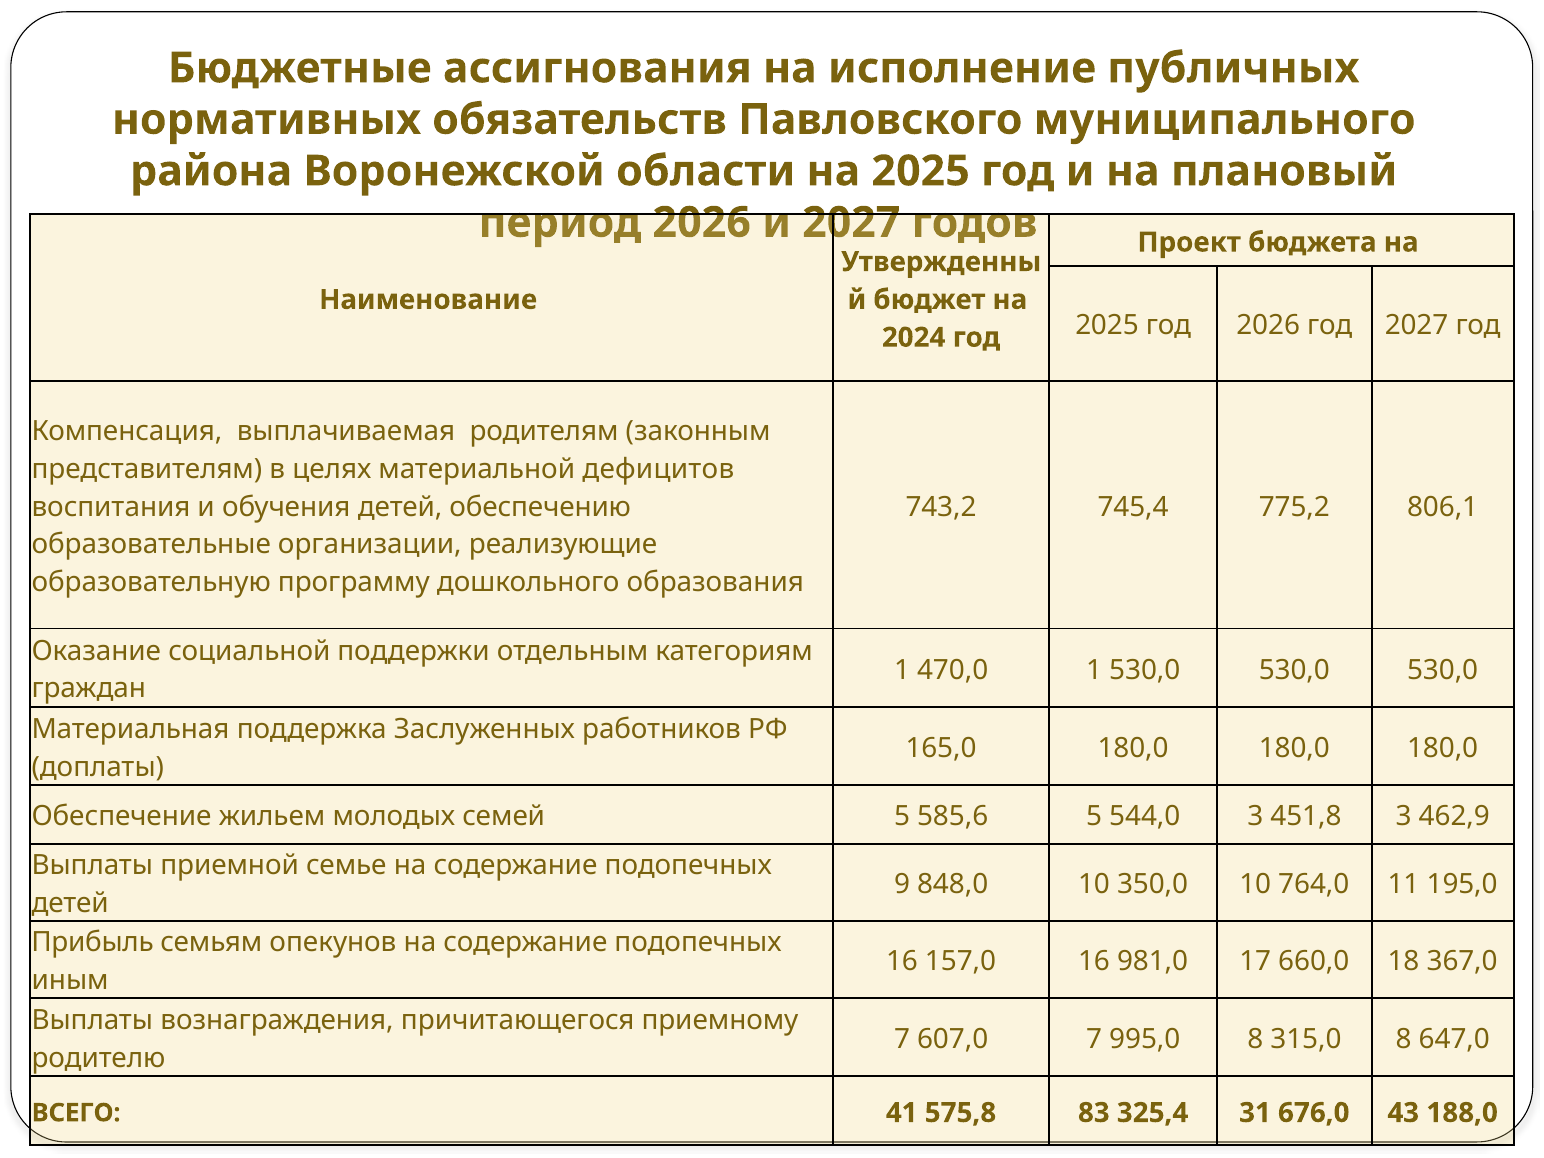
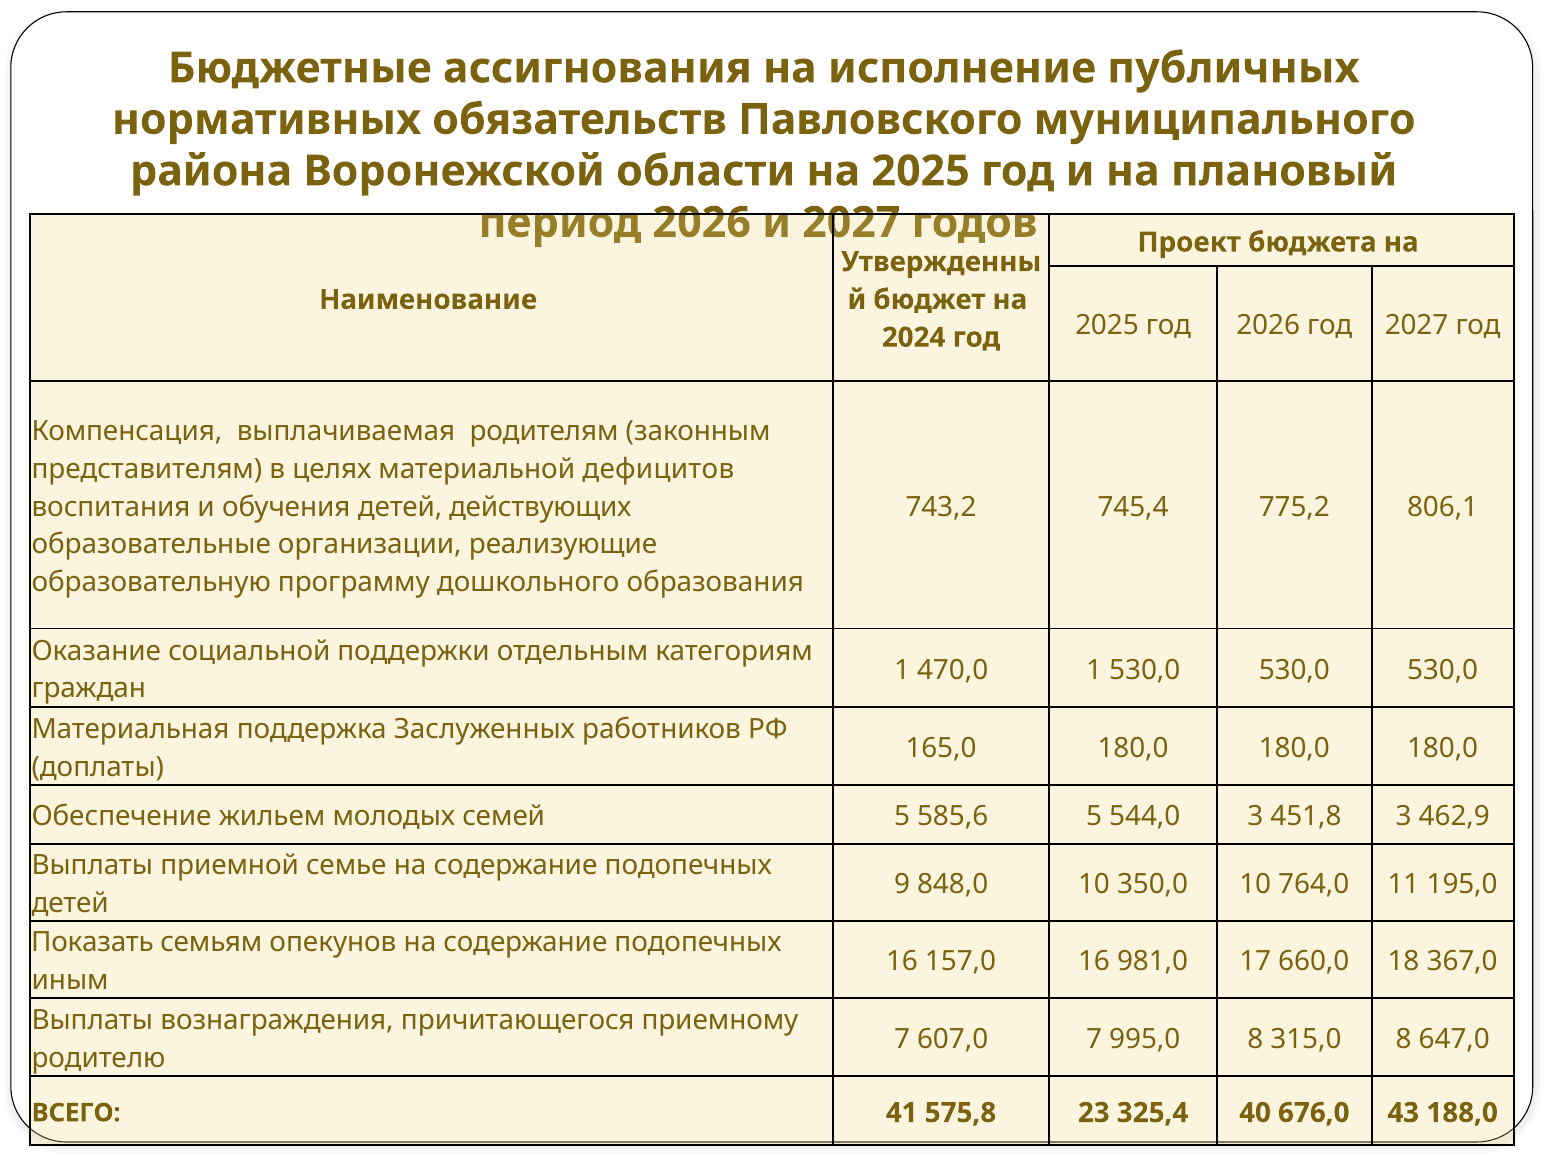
обеспечению: обеспечению -> действующих (540, 507)
Прибыль: Прибыль -> Показать (93, 942)
83: 83 -> 23 (1094, 1113)
31: 31 -> 40 (1255, 1113)
